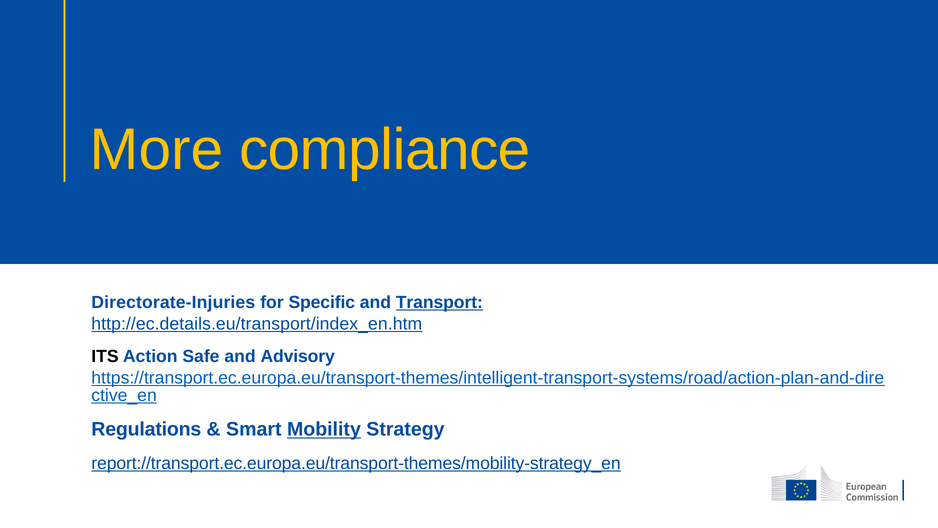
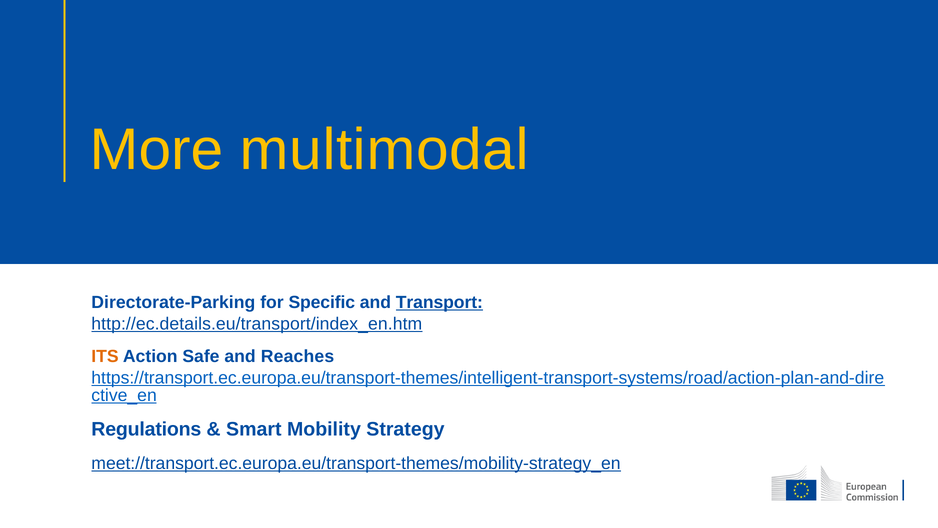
compliance: compliance -> multimodal (384, 150)
Directorate-Injuries: Directorate-Injuries -> Directorate-Parking (173, 302)
ITS colour: black -> orange (105, 356)
Advisory: Advisory -> Reaches (298, 356)
Mobility underline: present -> none (324, 429)
report://transport.ec.europa.eu/transport-themes/mobility-strategy_en: report://transport.ec.europa.eu/transport-themes/mobility-strategy_en -> meet://transport.ec.europa.eu/transport-themes/mobility-strategy_en (356, 463)
